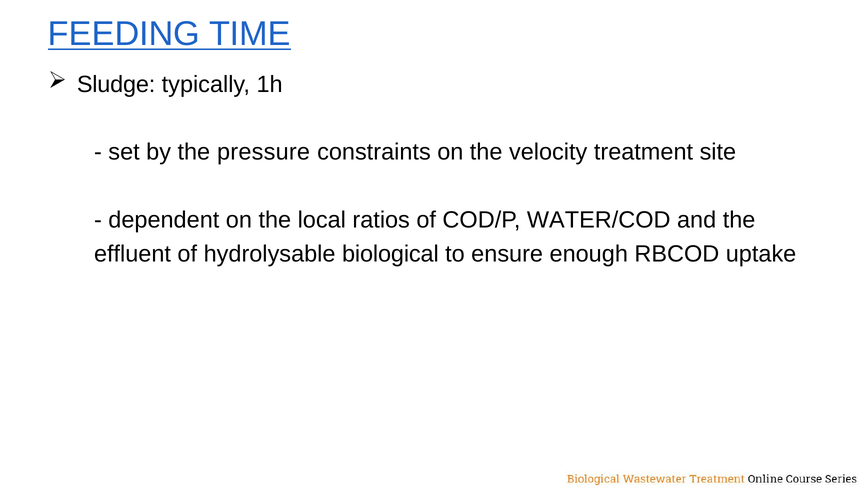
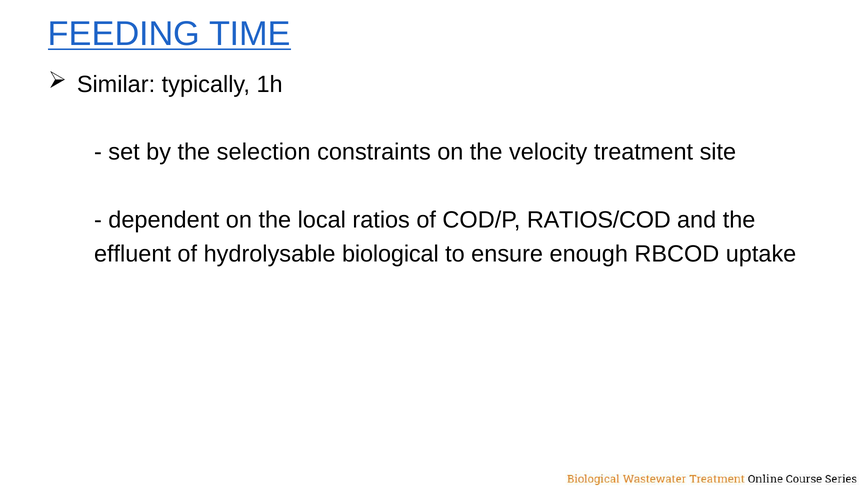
Sludge: Sludge -> Similar (116, 84)
pressure: pressure -> selection (264, 152)
WATER/COD: WATER/COD -> RATIOS/COD (599, 220)
